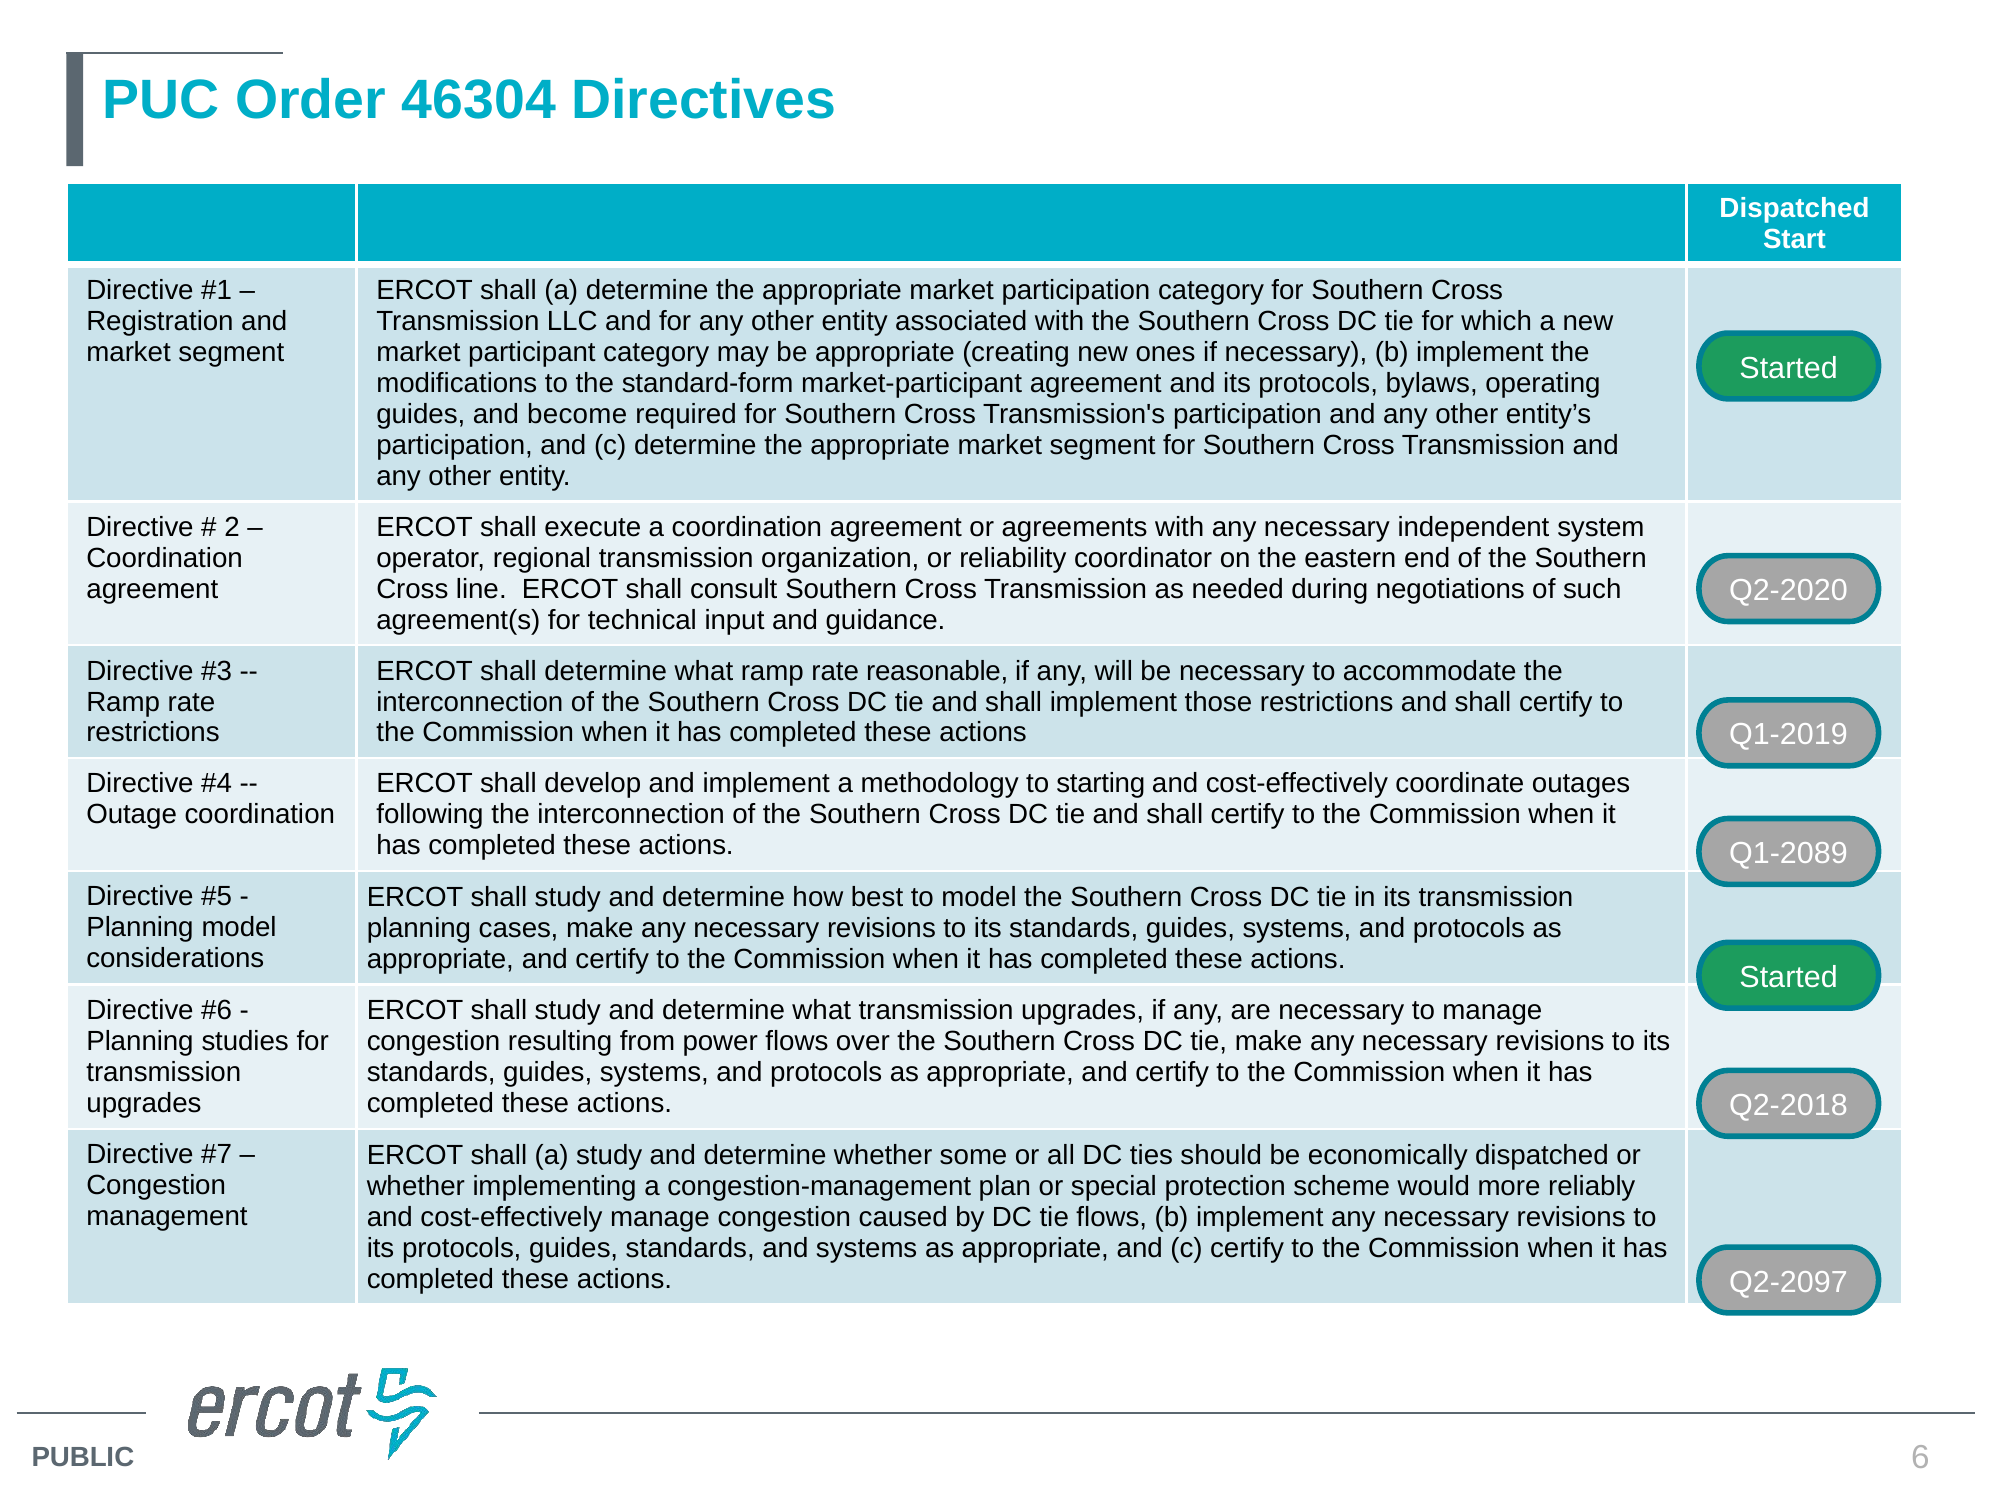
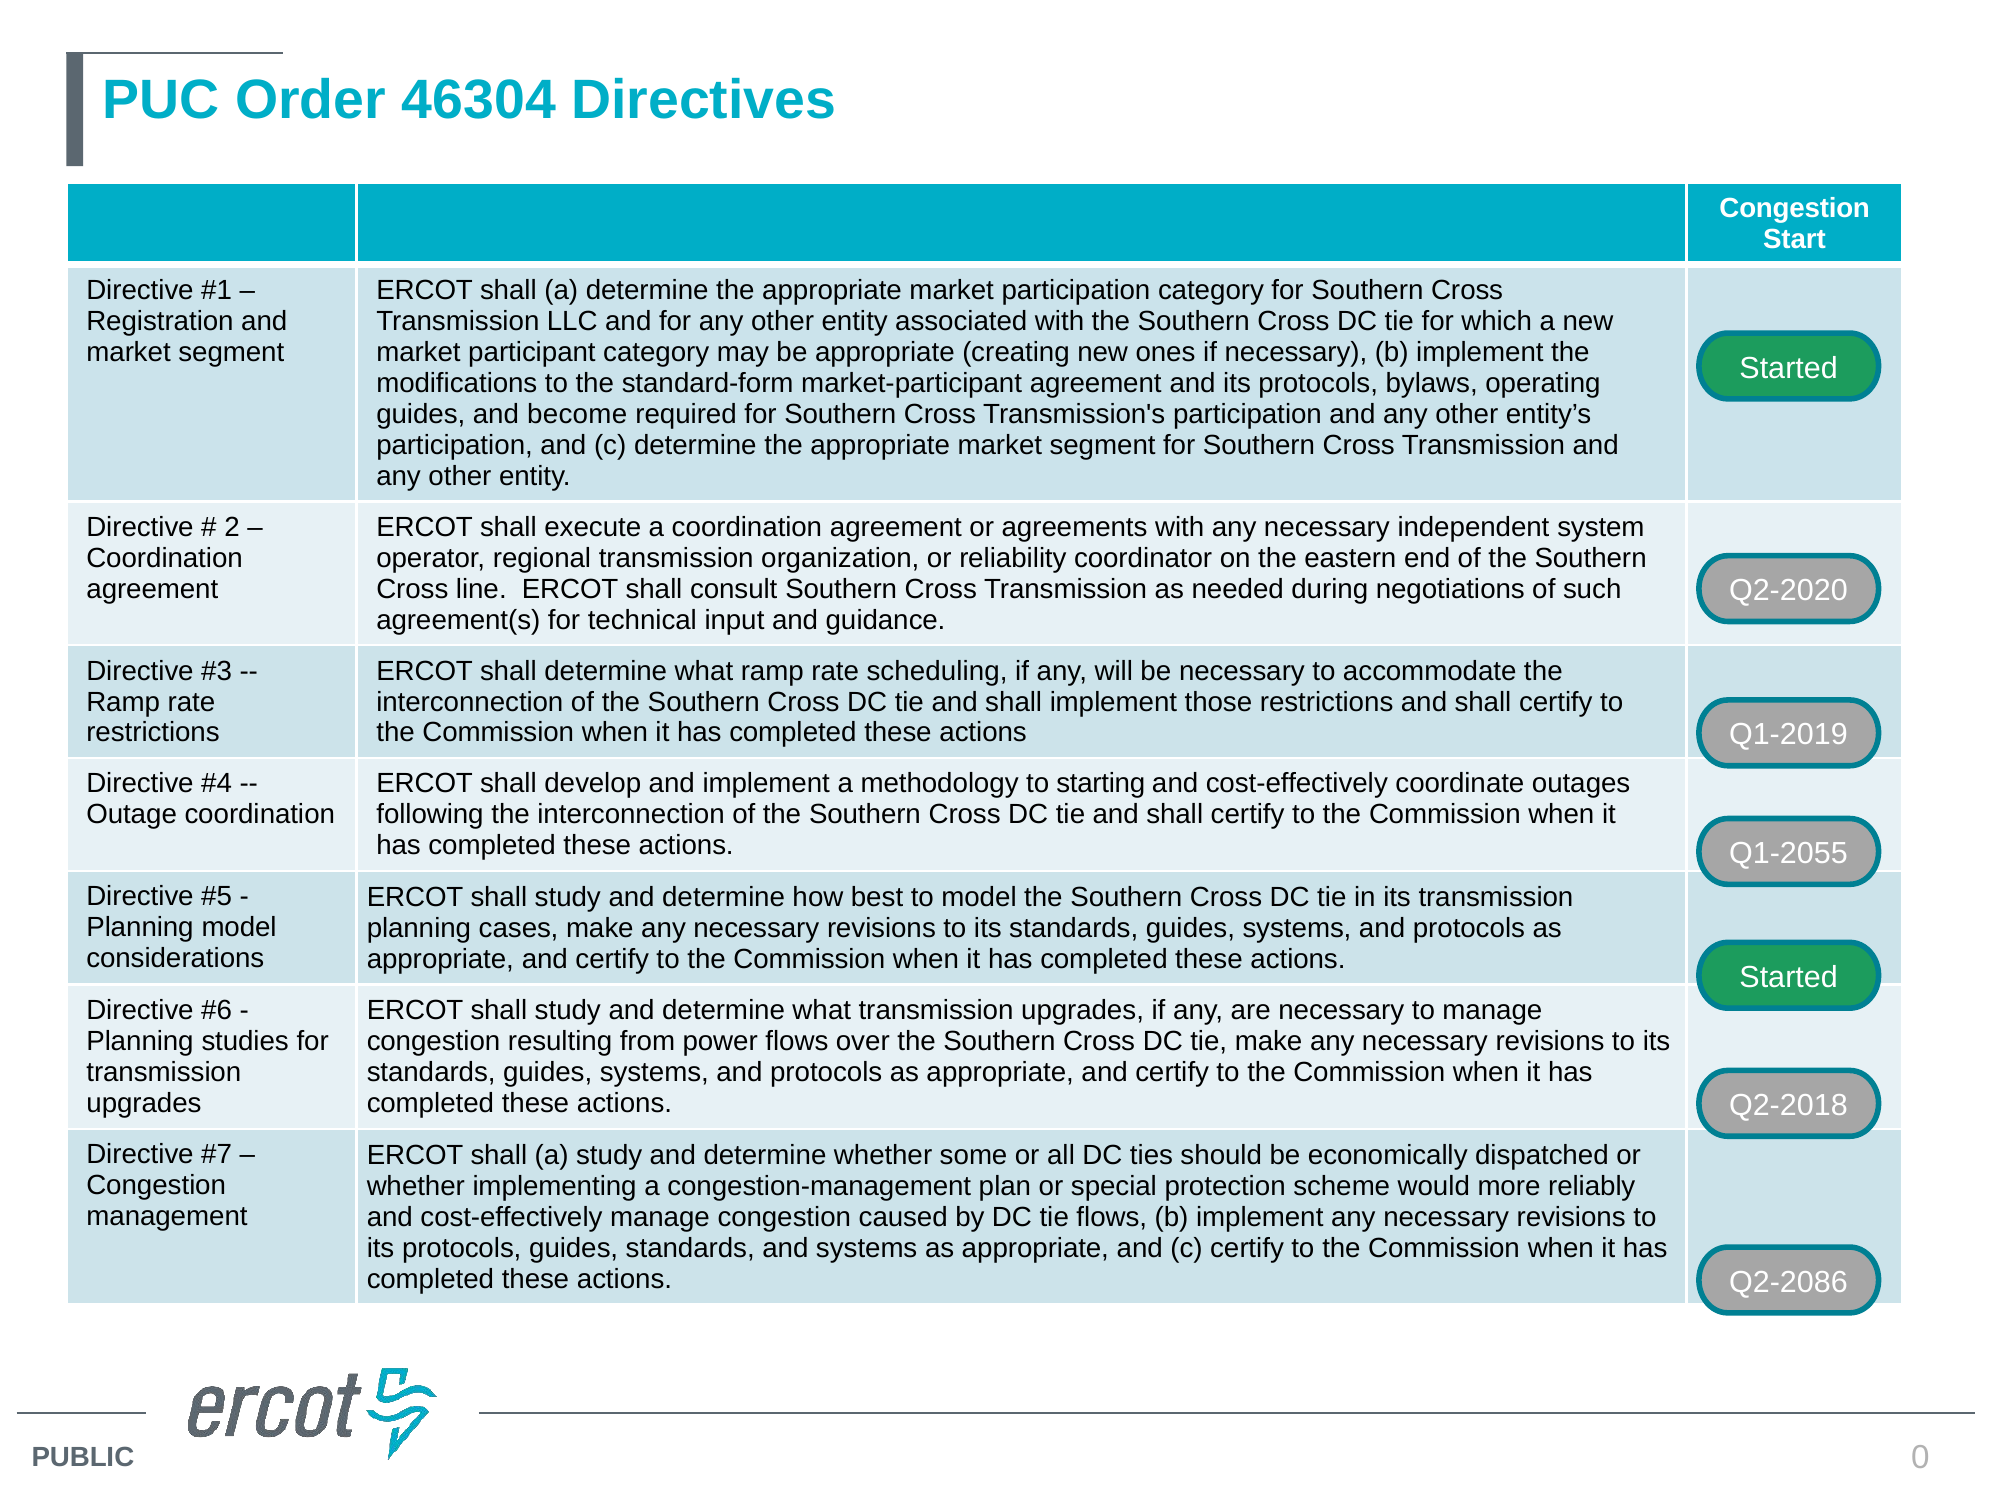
Dispatched: Dispatched -> Congestion (1795, 209)
reasonable: reasonable -> scheduling (937, 671)
Q1-2089: Q1-2089 -> Q1-2055 (1788, 854)
Q2-2097: Q2-2097 -> Q2-2086 (1788, 1282)
6: 6 -> 0 (1920, 1458)
